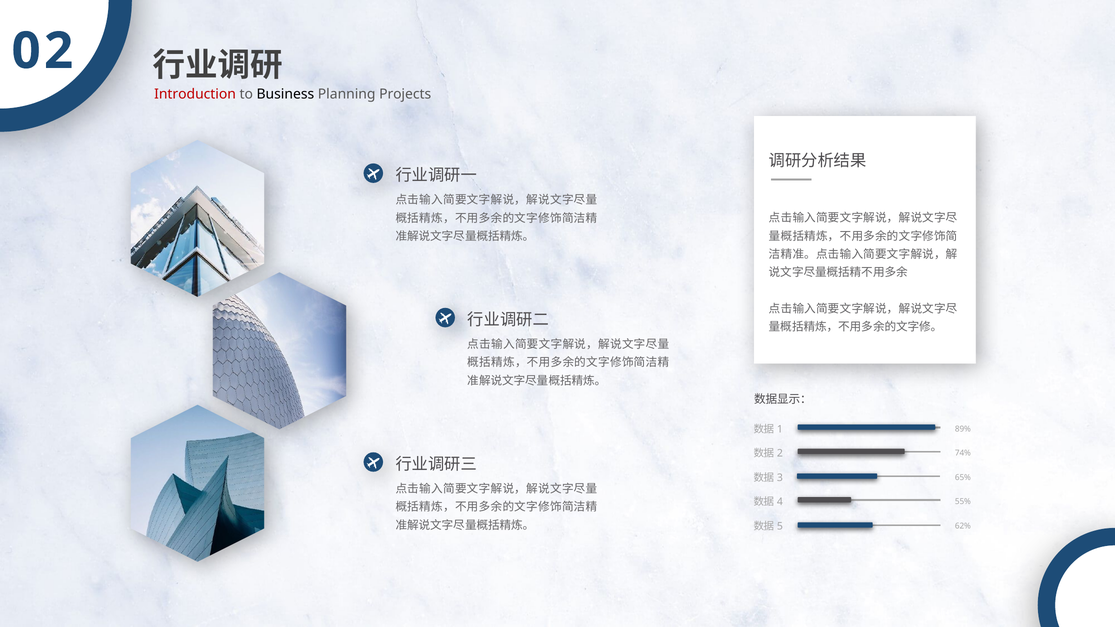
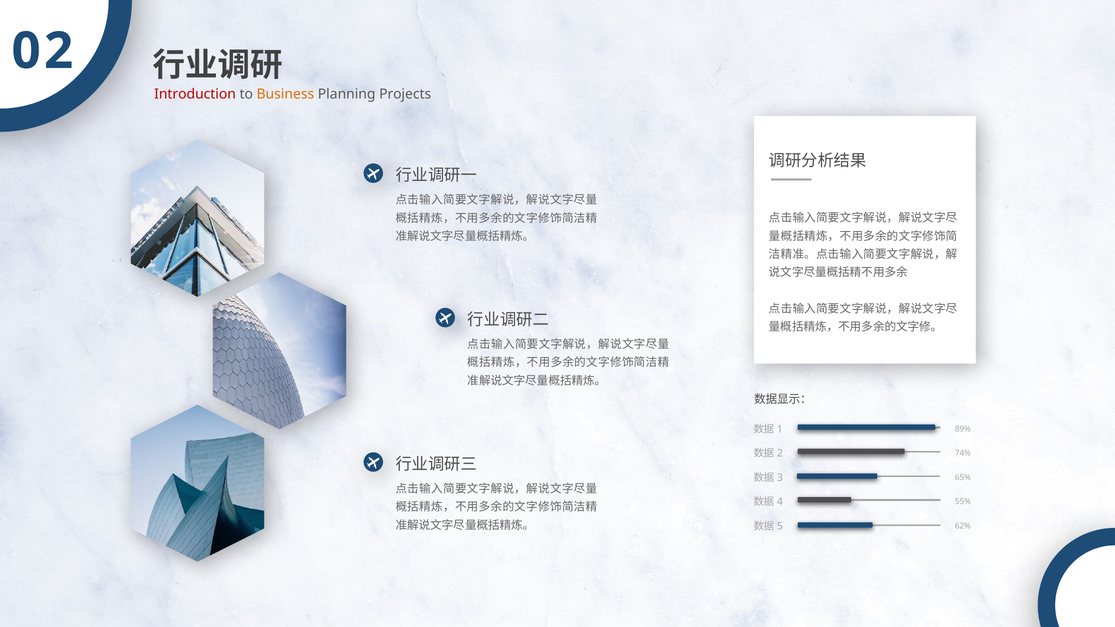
Business colour: black -> orange (285, 94)
